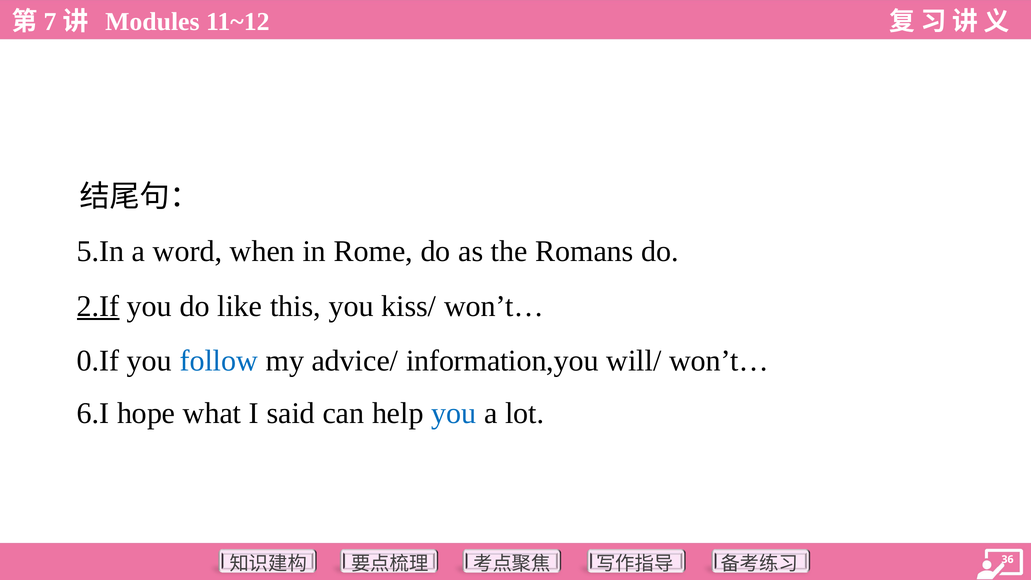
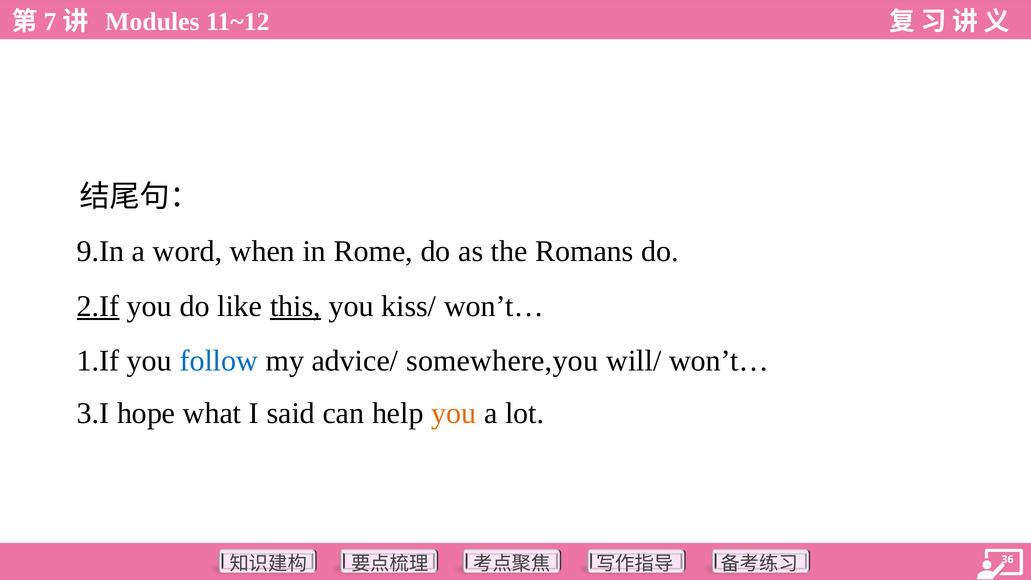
5.In: 5.In -> 9.In (101, 251)
this underline: none -> present (295, 306)
0.If: 0.If -> 1.If (98, 361)
information,you: information,you -> somewhere,you (502, 361)
6.I: 6.I -> 3.I (93, 414)
you colour: blue -> orange (454, 414)
